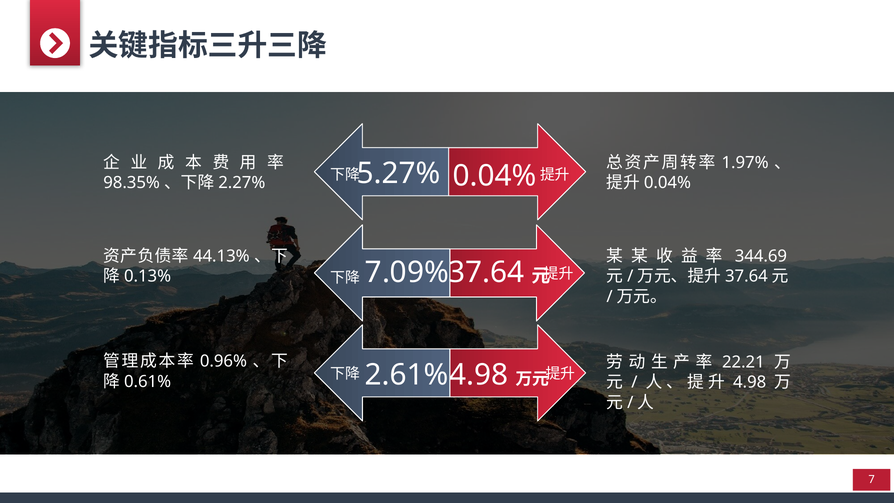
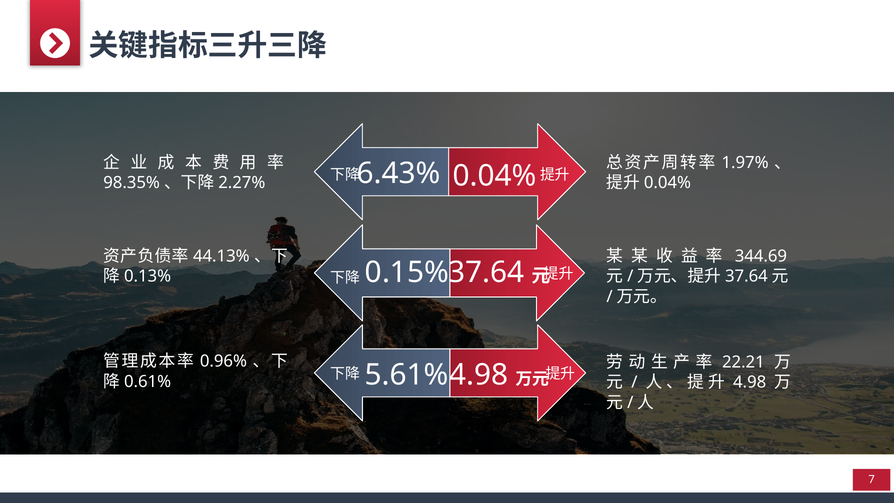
5.27%: 5.27% -> 6.43% (399, 173)
7.09%: 7.09% -> 0.15% (407, 272)
2.61%: 2.61% -> 5.61% (407, 374)
